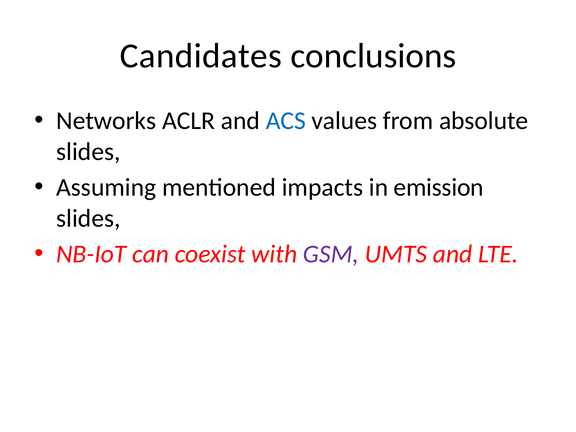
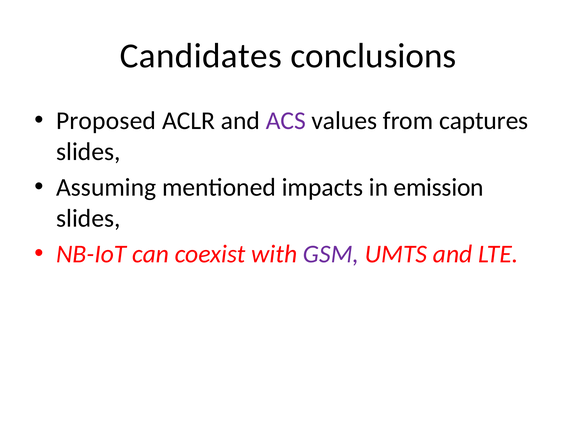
Networks: Networks -> Proposed (106, 121)
ACS colour: blue -> purple (286, 121)
absolute: absolute -> captures (484, 121)
